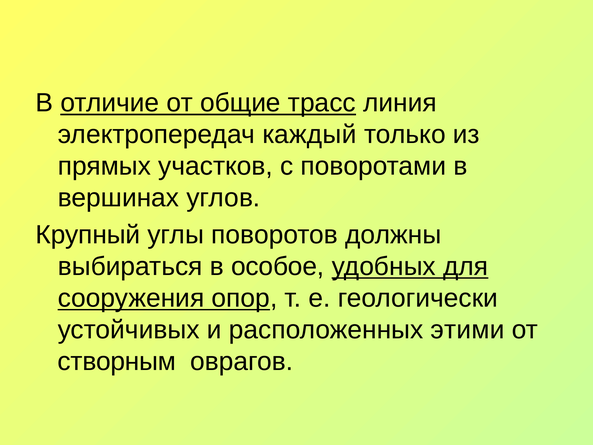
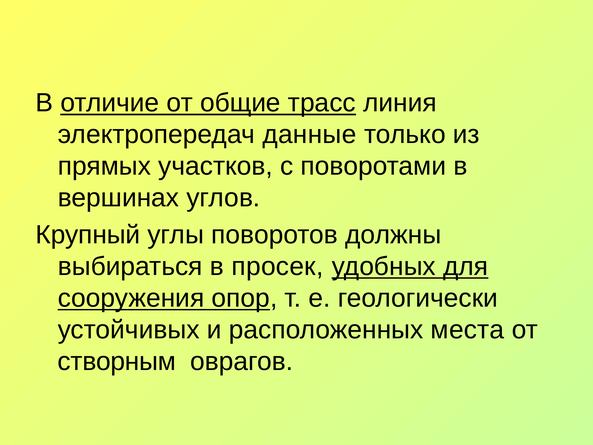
каждый: каждый -> данные (309, 135)
особое: особое -> просек (277, 266)
этими: этими -> места (467, 330)
